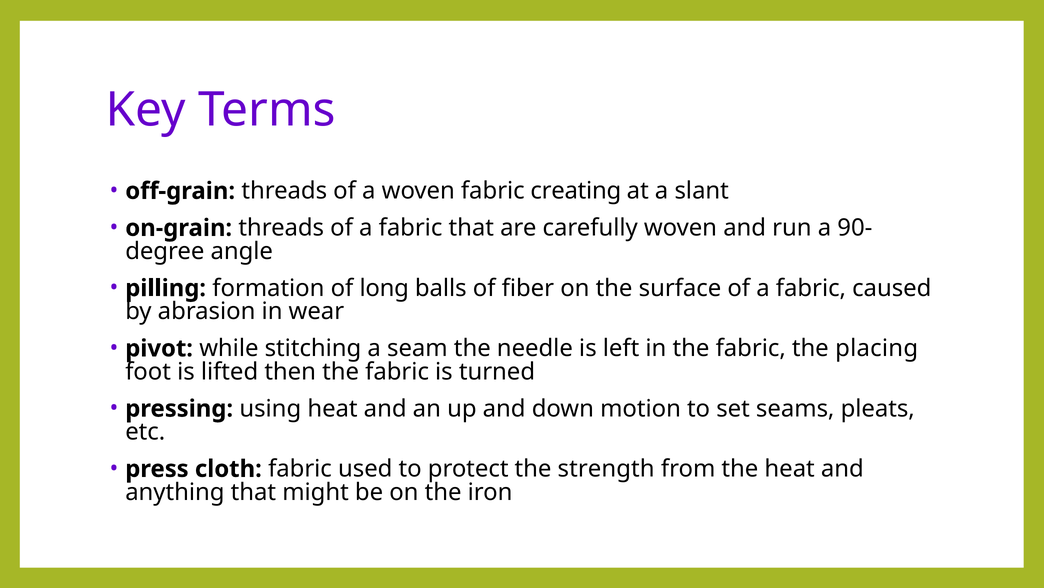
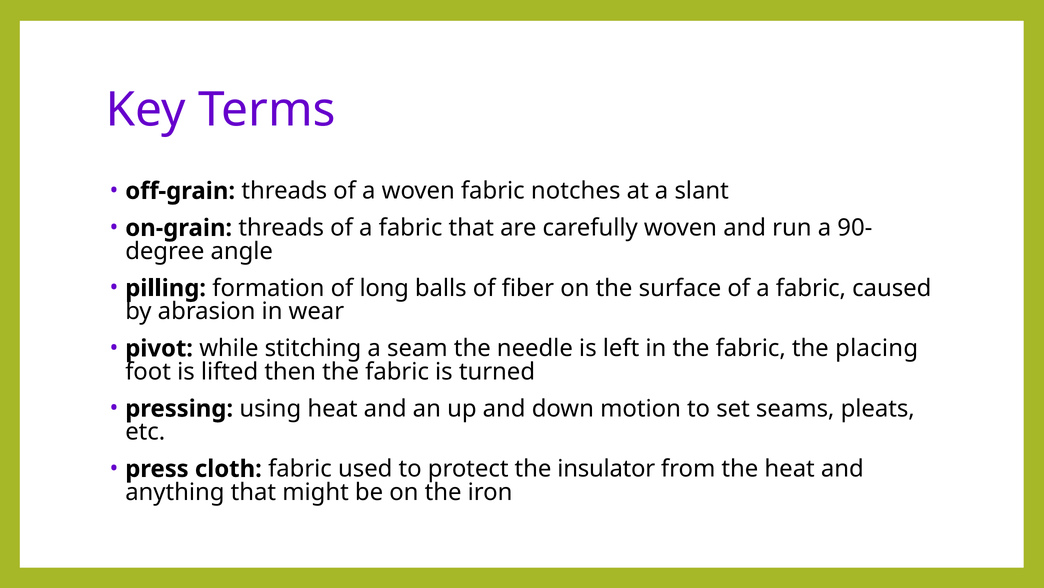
creating: creating -> notches (576, 191)
strength: strength -> insulator (606, 468)
